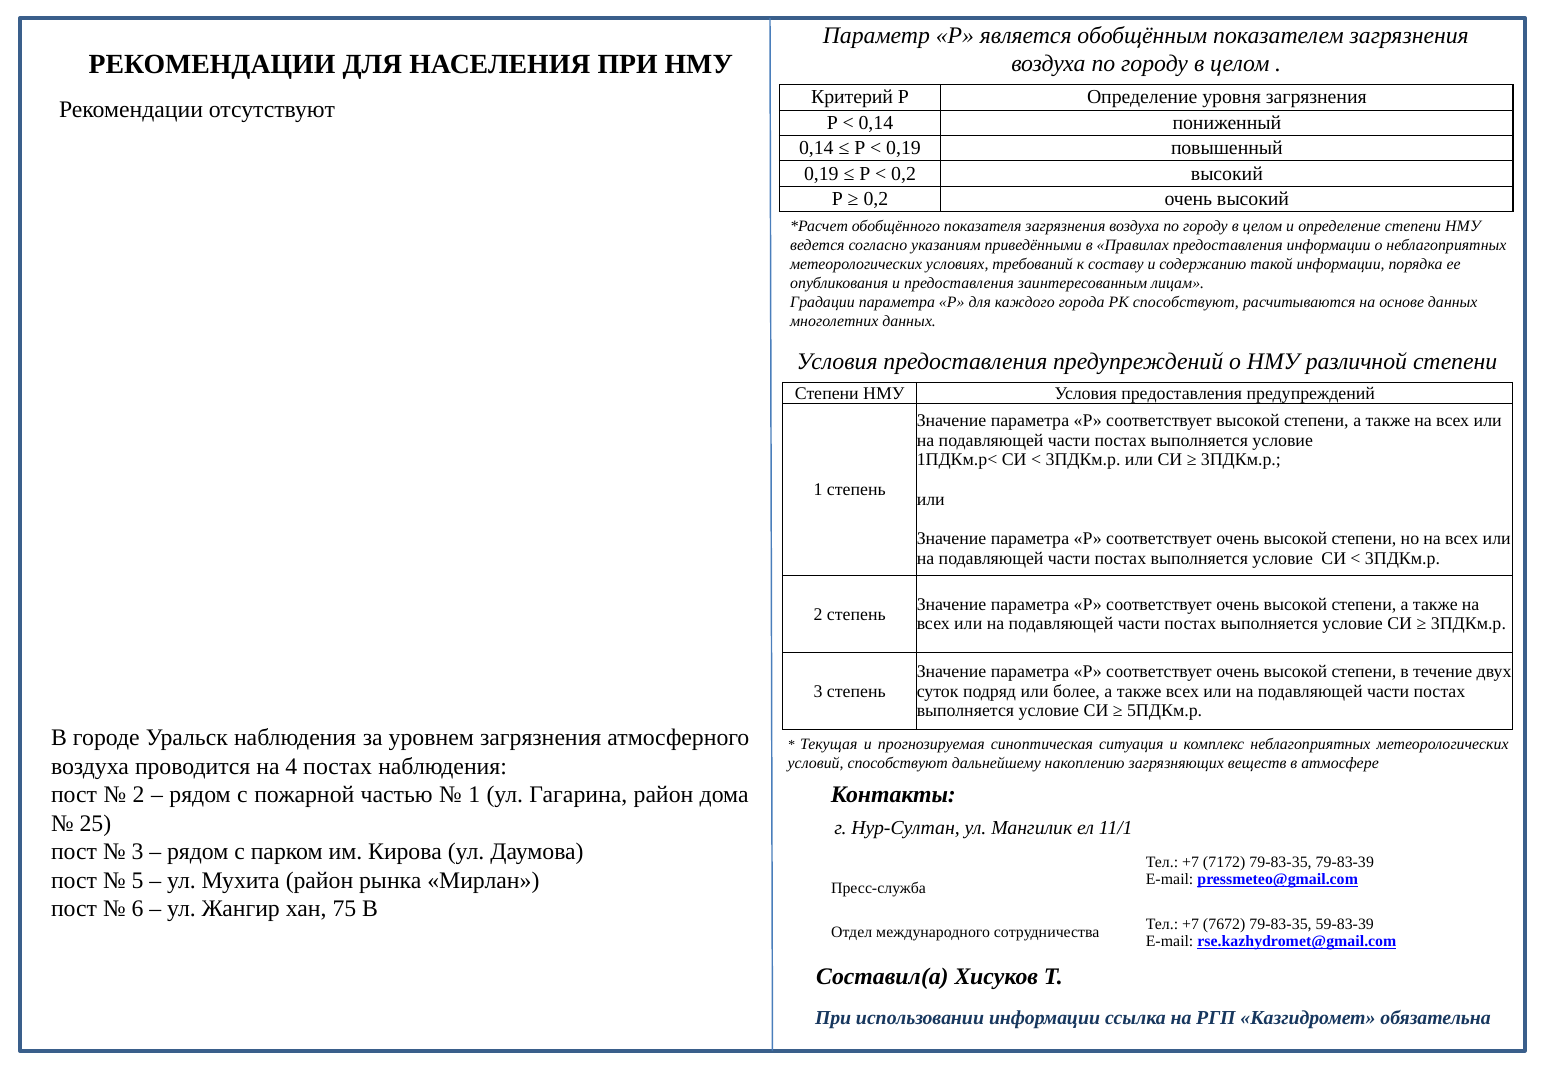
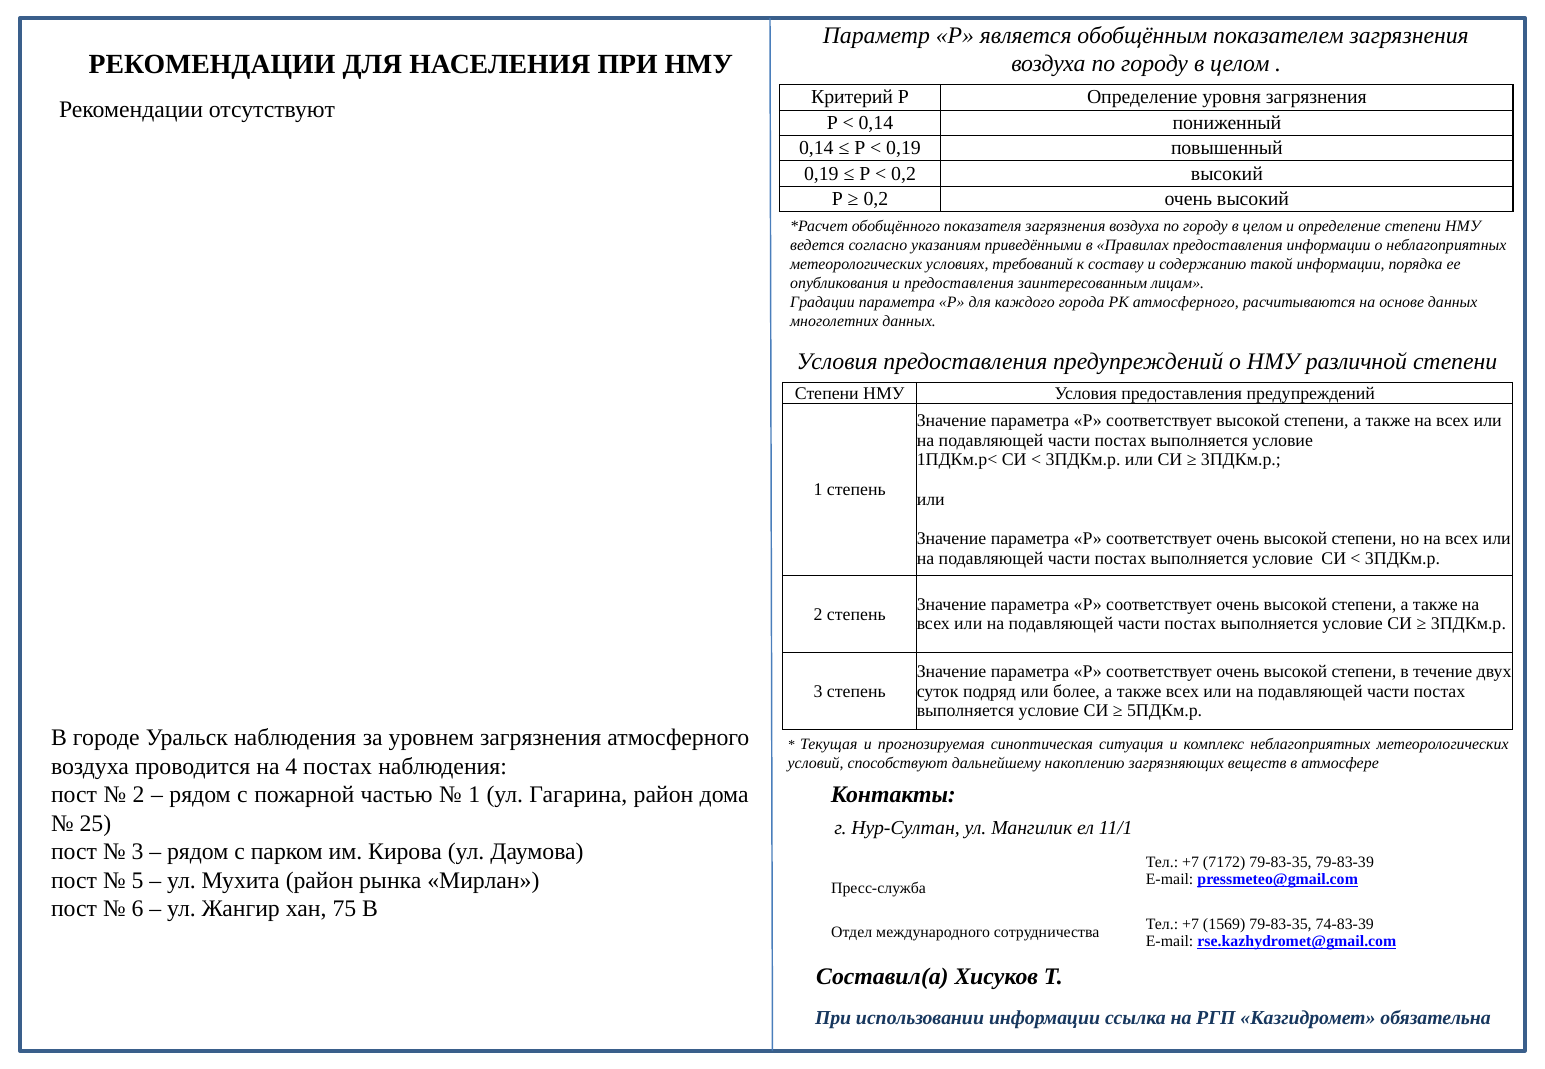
РК способствуют: способствуют -> атмосферного (1186, 302)
7672: 7672 -> 1569 (1224, 924)
59-83-39: 59-83-39 -> 74-83-39 (1345, 924)
